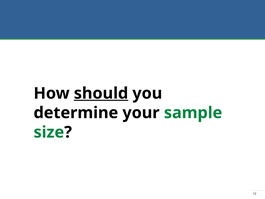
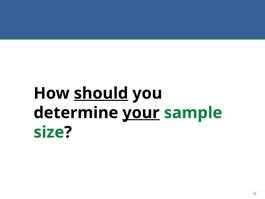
your underline: none -> present (141, 113)
